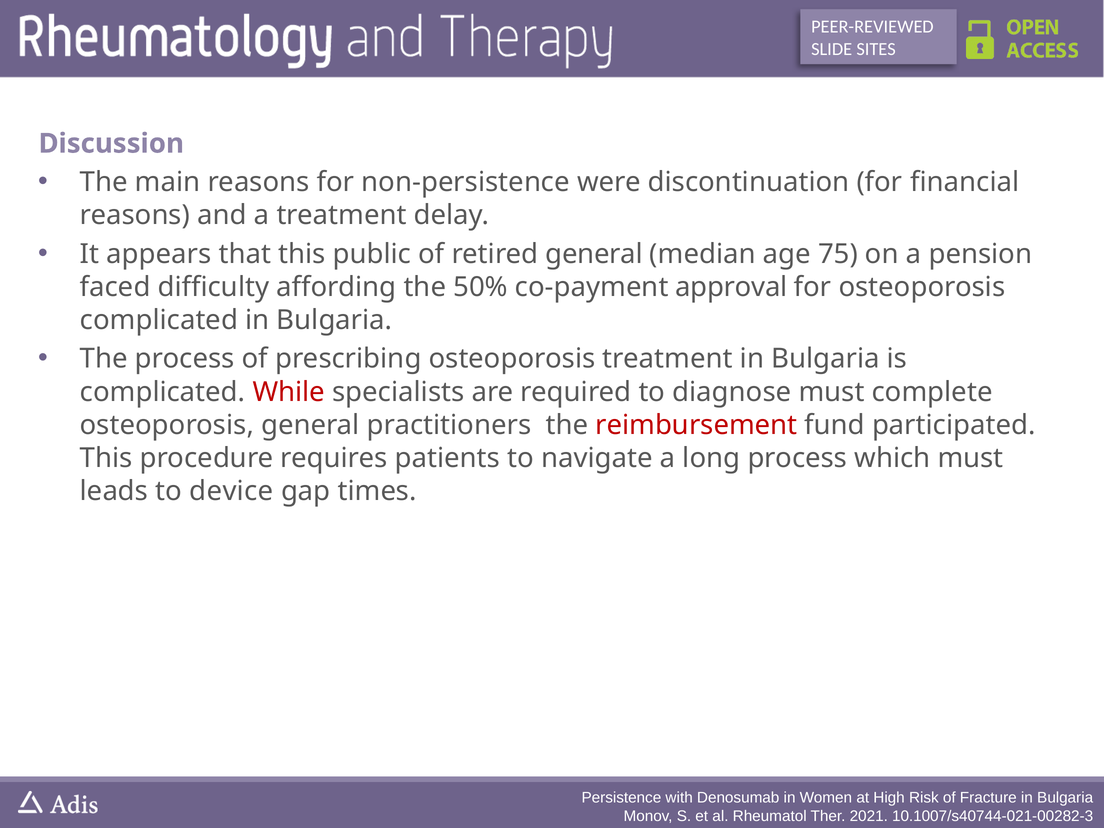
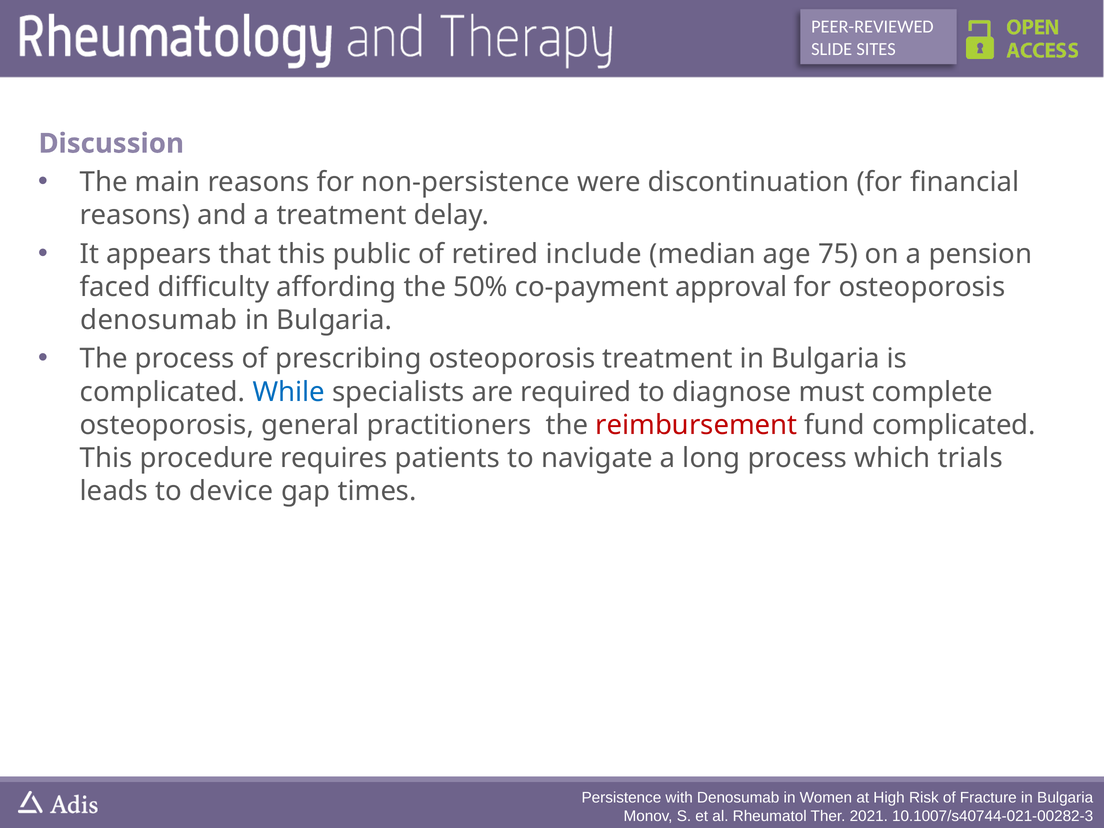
retired general: general -> include (594, 254)
complicated: complicated -> denosumab (159, 320)
While colour: red -> blue (289, 392)
fund participated: participated -> complicated (954, 425)
which must: must -> trials (970, 458)
